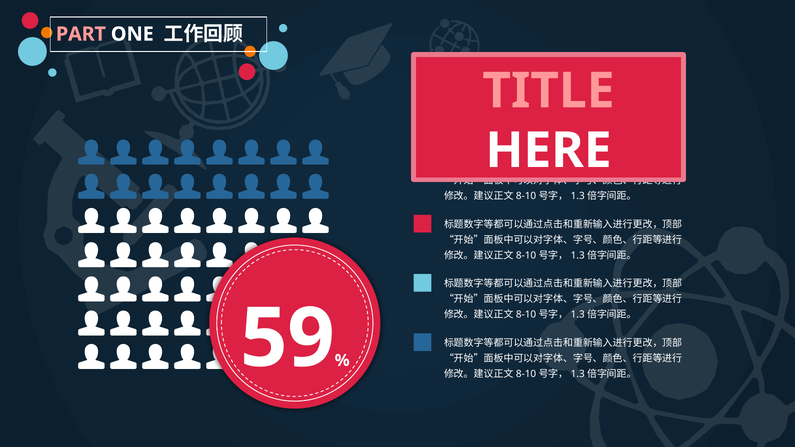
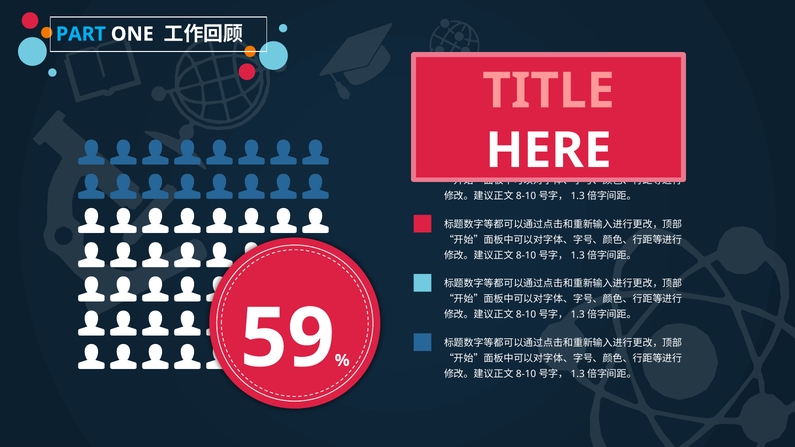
PART colour: pink -> light blue (81, 34)
